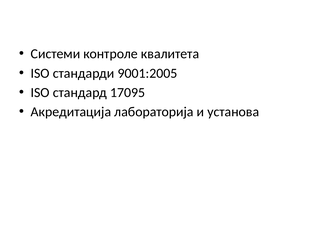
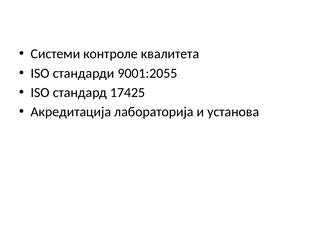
9001:2005: 9001:2005 -> 9001:2055 (147, 73)
17095: 17095 -> 17425 (128, 93)
